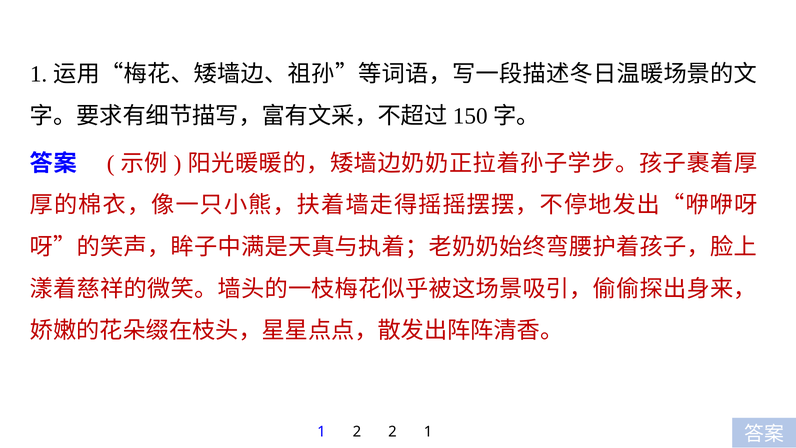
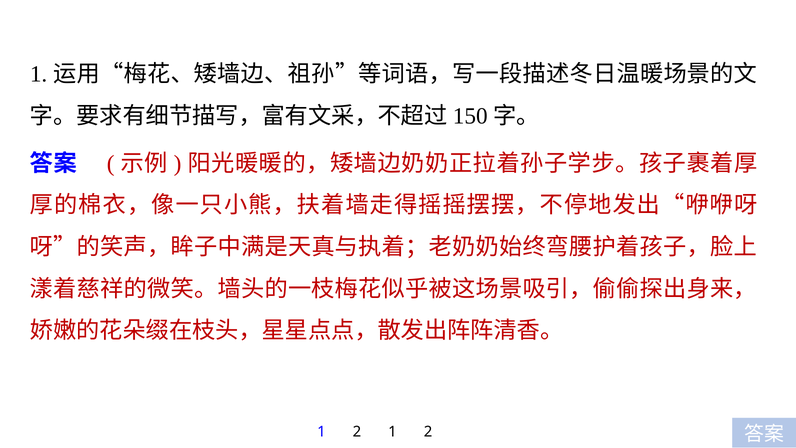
2 2: 2 -> 1 (392, 432)
1 1: 1 -> 2 (428, 432)
